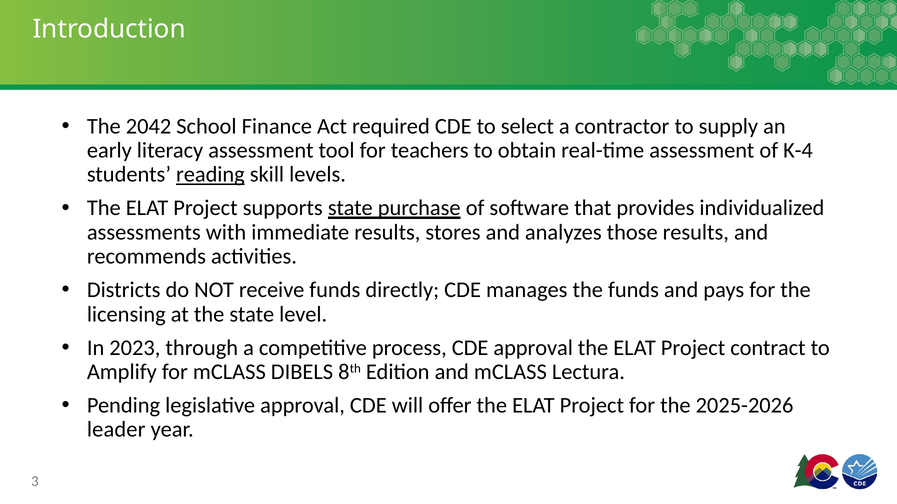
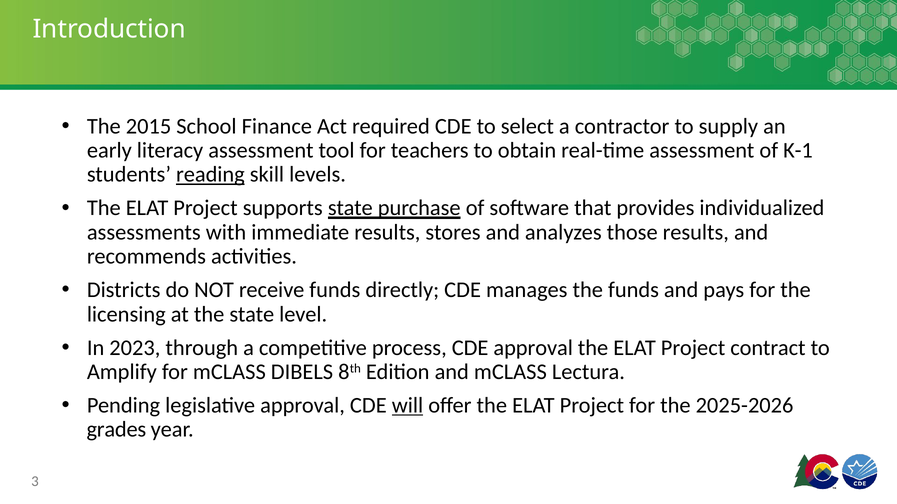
2042: 2042 -> 2015 (149, 126)
K-4: K-4 -> K-1 (798, 151)
will underline: none -> present (407, 406)
leader: leader -> grades (116, 430)
